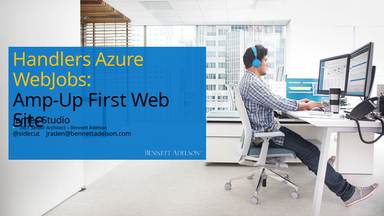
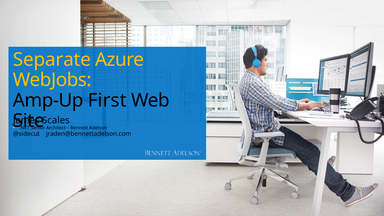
Handlers: Handlers -> Separate (52, 60)
Studio: Studio -> Scales (56, 120)
